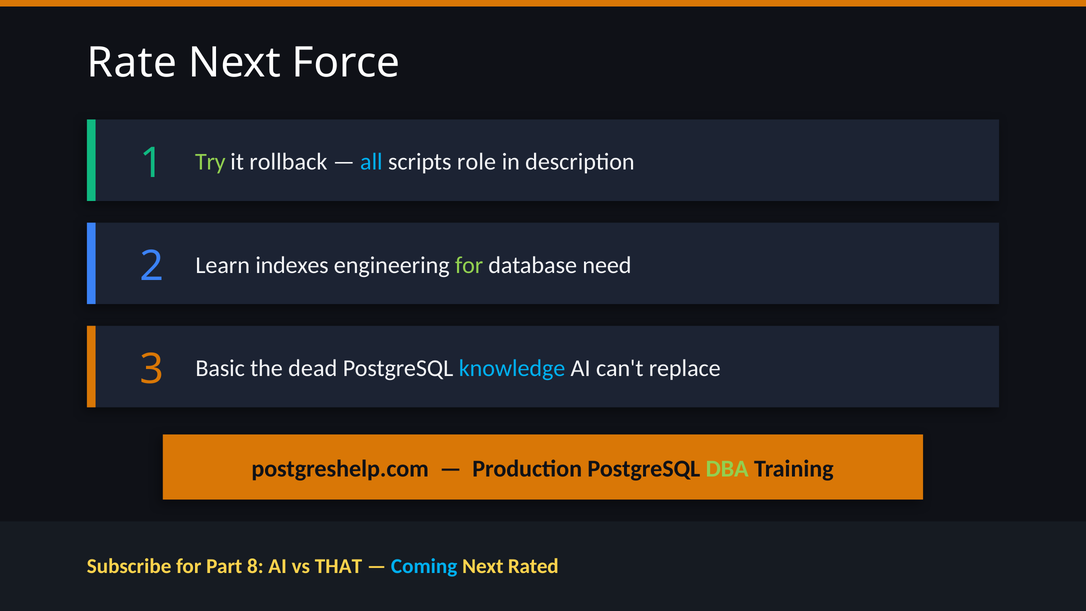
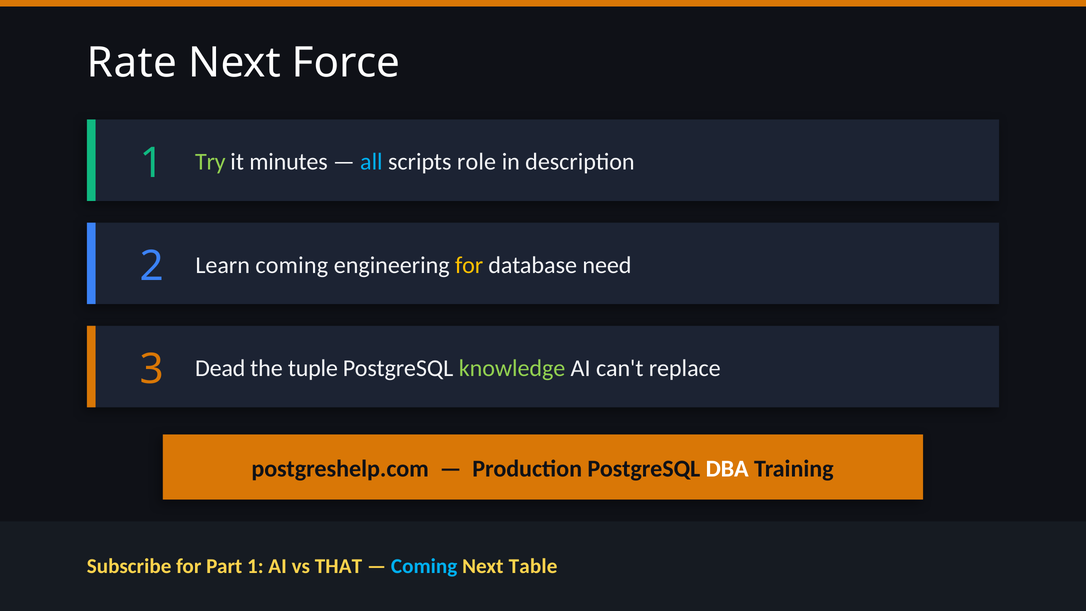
rollback: rollback -> minutes (289, 162)
Learn indexes: indexes -> coming (292, 265)
for colour: light green -> yellow (469, 265)
Basic: Basic -> Dead (220, 368)
dead: dead -> tuple (313, 368)
knowledge colour: light blue -> light green (512, 368)
DBA colour: light green -> white (727, 469)
Part 8: 8 -> 1 (255, 566)
Rated: Rated -> Table (533, 566)
